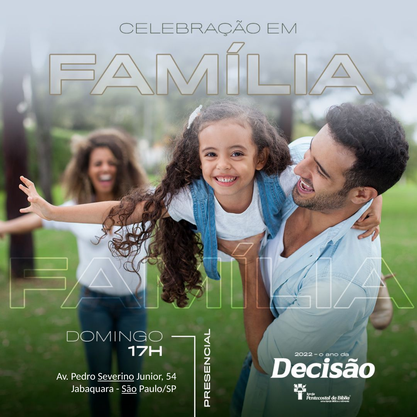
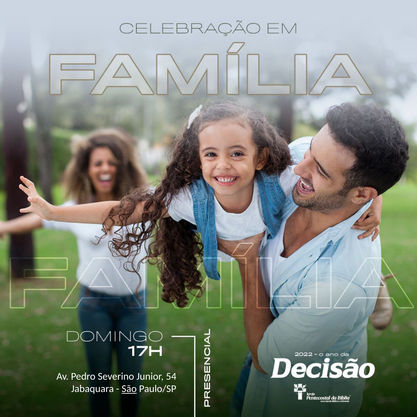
Severino underline: present -> none (116, 377)
